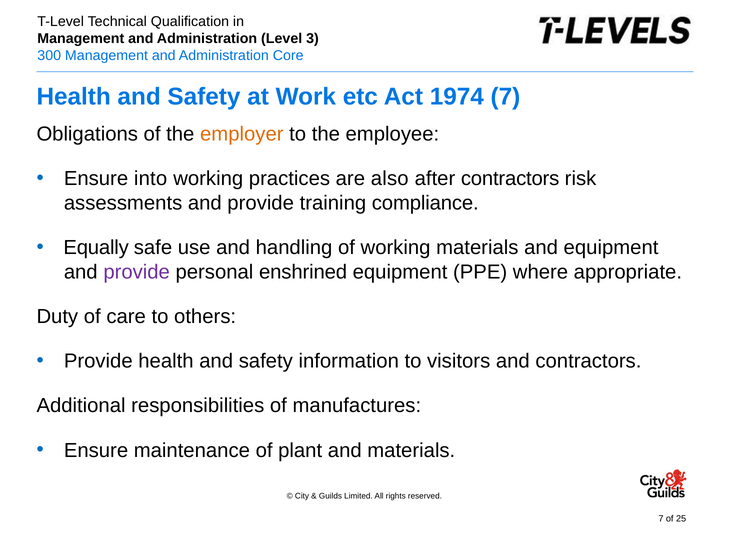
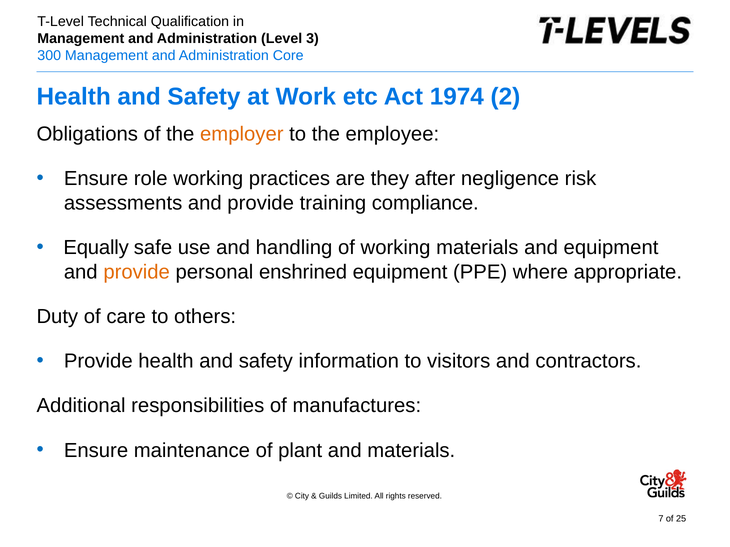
1974 7: 7 -> 2 (505, 97)
into: into -> role (151, 179)
also: also -> they (390, 179)
after contractors: contractors -> negligence (510, 179)
provide colour: purple -> orange (137, 272)
